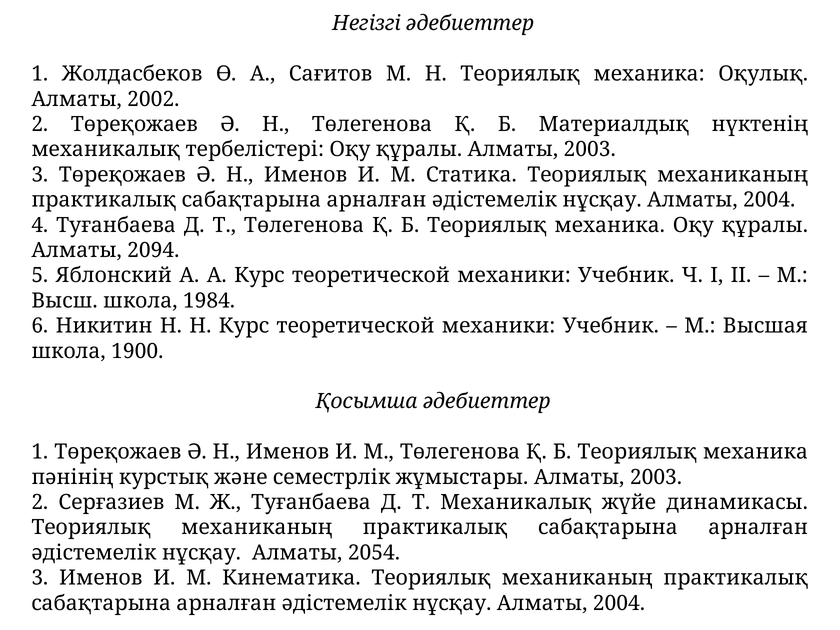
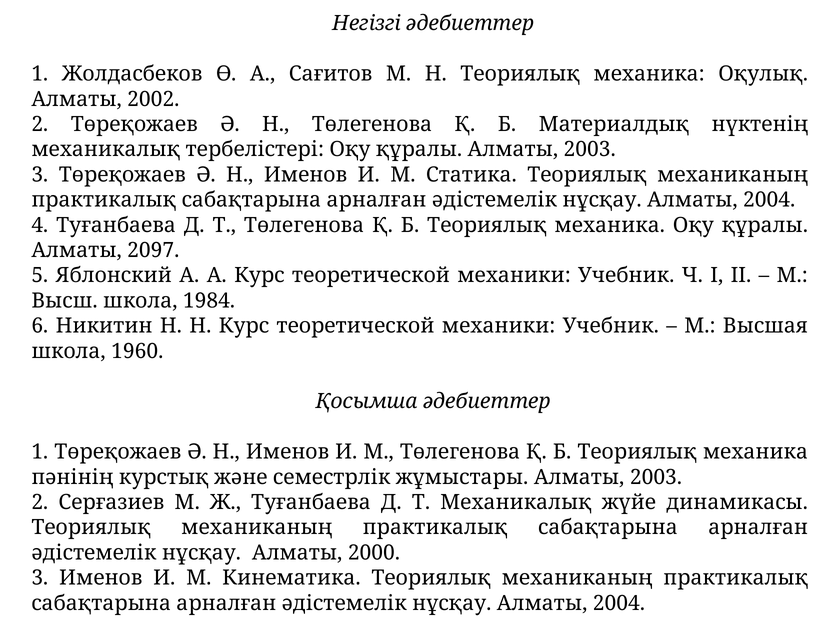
2094: 2094 -> 2097 (153, 250)
1900: 1900 -> 1960 (137, 351)
2054: 2054 -> 2000 (374, 553)
